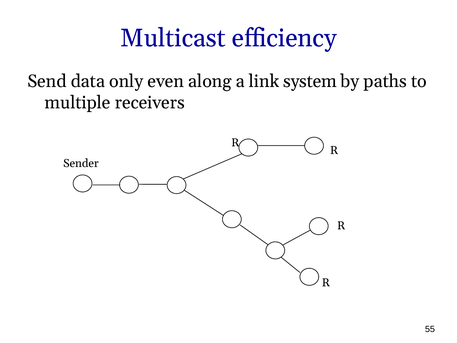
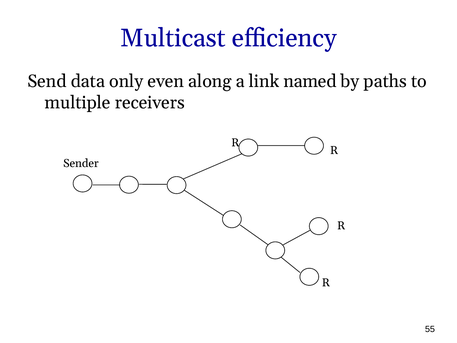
system: system -> named (310, 81)
